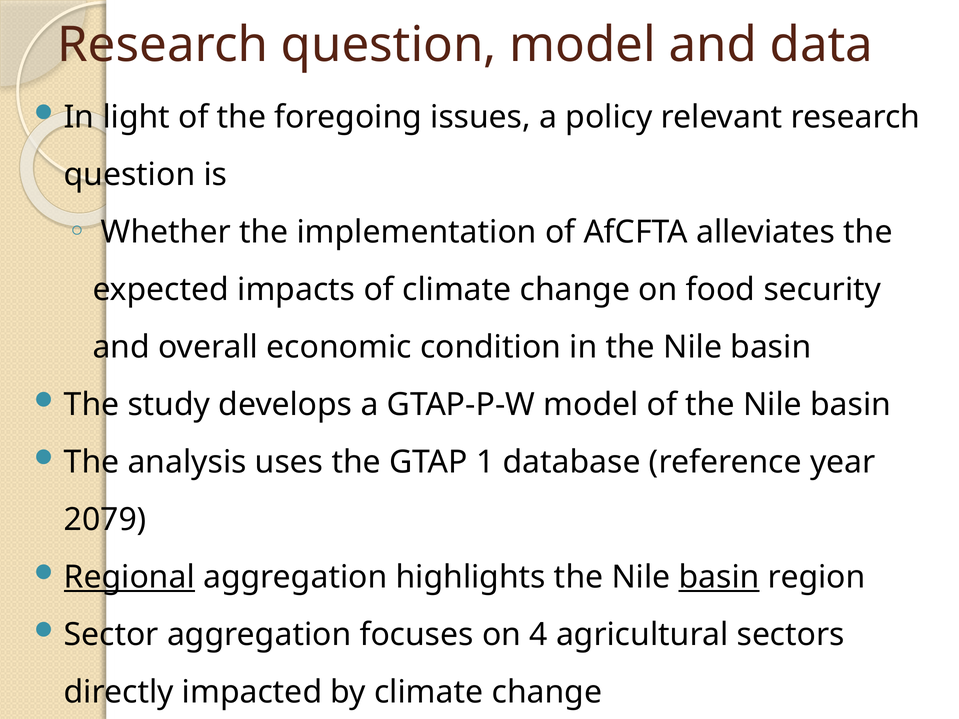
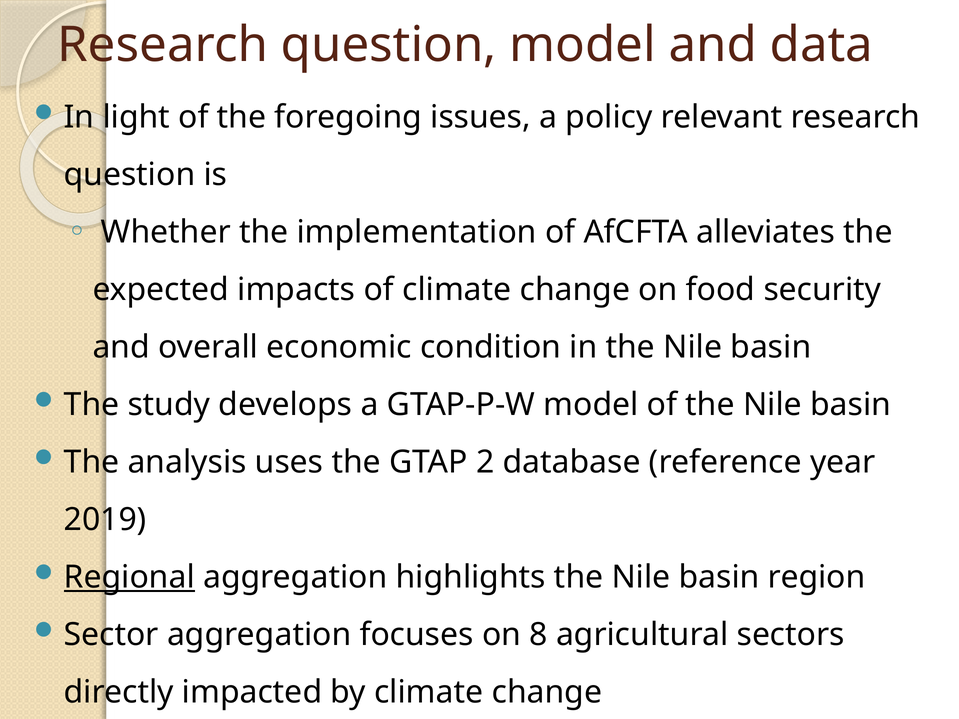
1: 1 -> 2 (485, 462)
2079: 2079 -> 2019 (105, 520)
basin underline: present -> none (719, 578)
4: 4 -> 8 (539, 635)
